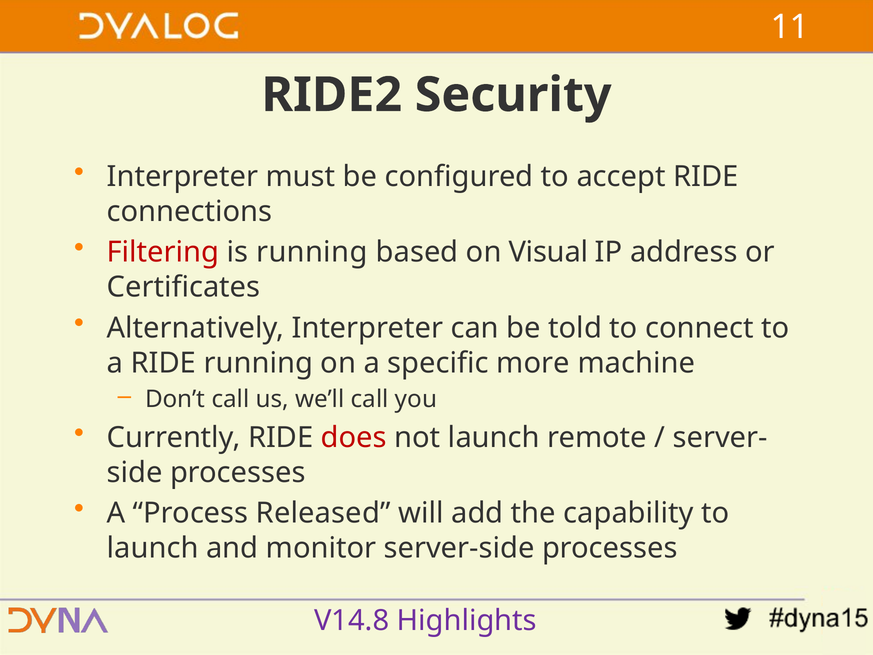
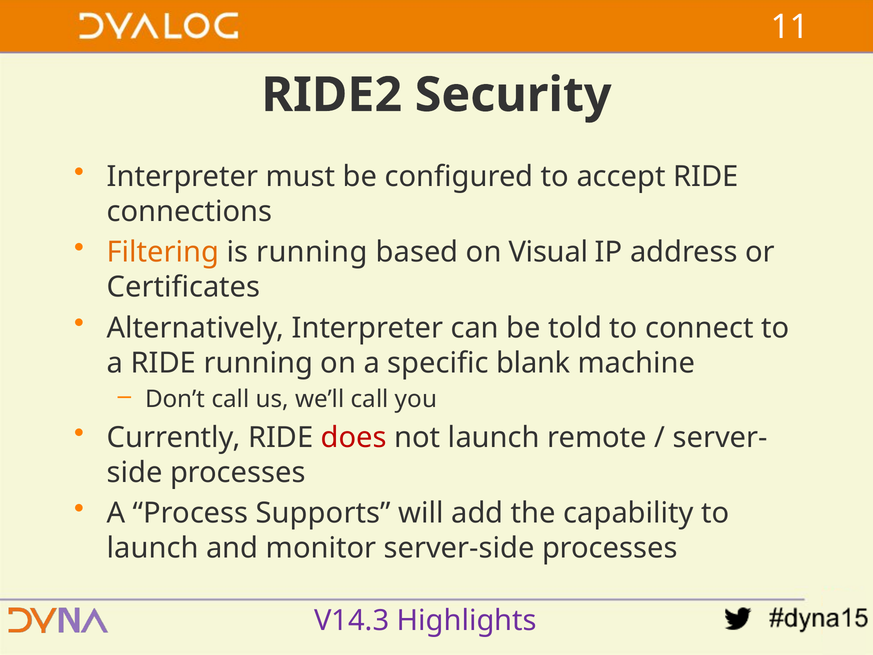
Filtering colour: red -> orange (163, 252)
more: more -> blank (533, 363)
Released: Released -> Supports (323, 513)
V14.8: V14.8 -> V14.3 (352, 620)
